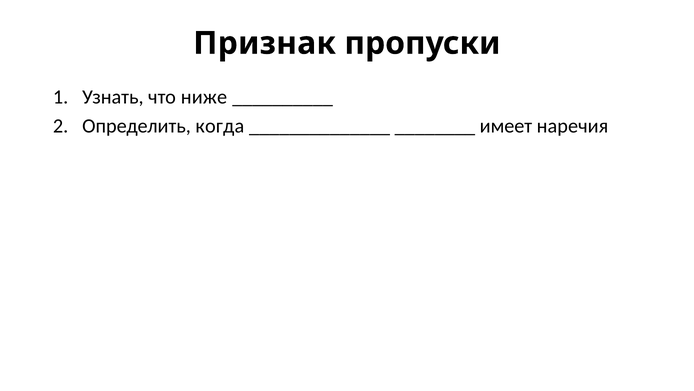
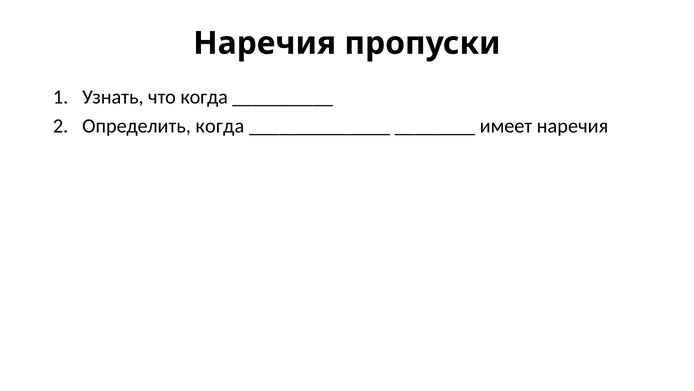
Признак: Признак -> Наречия (265, 43)
что ниже: ниже -> когда (204, 97)
